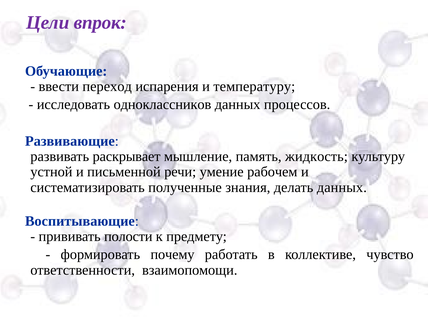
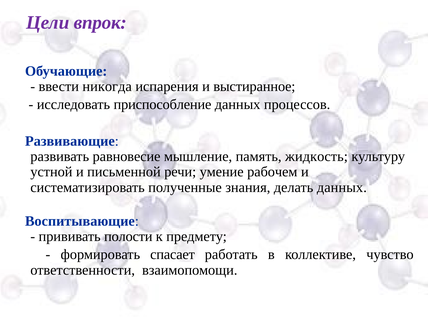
переход: переход -> никогда (107, 86)
температуру: температуру -> выстиранное (254, 86)
одноклассников: одноклассников -> приспособление (162, 105)
раскрывает: раскрывает -> равновесие (127, 157)
почему: почему -> спасает (173, 255)
